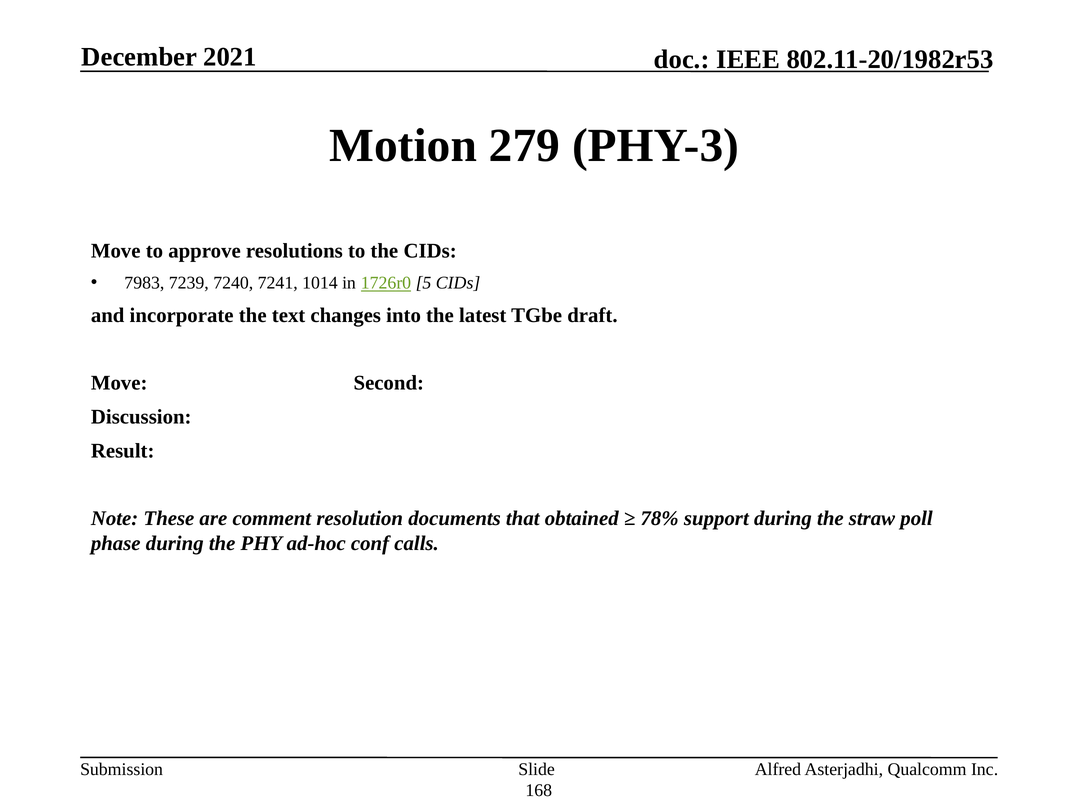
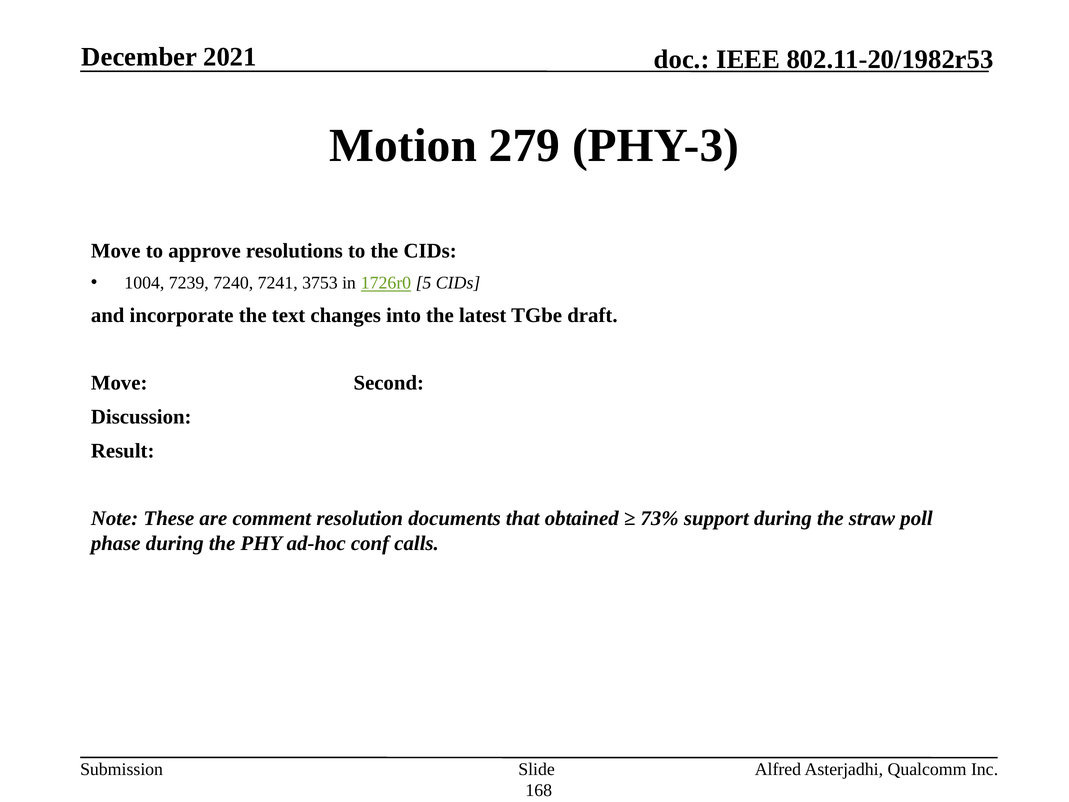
7983: 7983 -> 1004 (144, 283)
1014: 1014 -> 3753 (320, 283)
78%: 78% -> 73% (660, 518)
